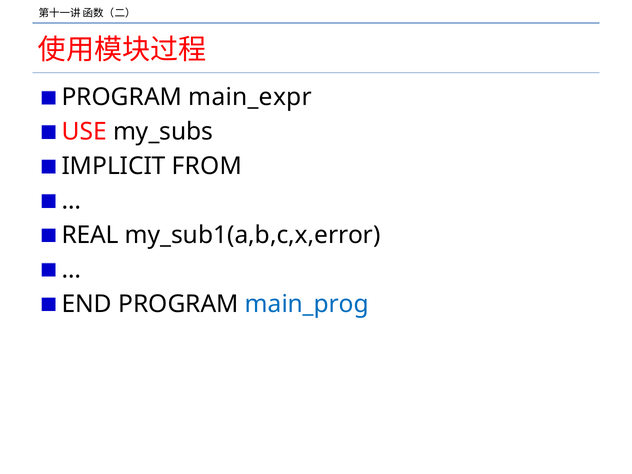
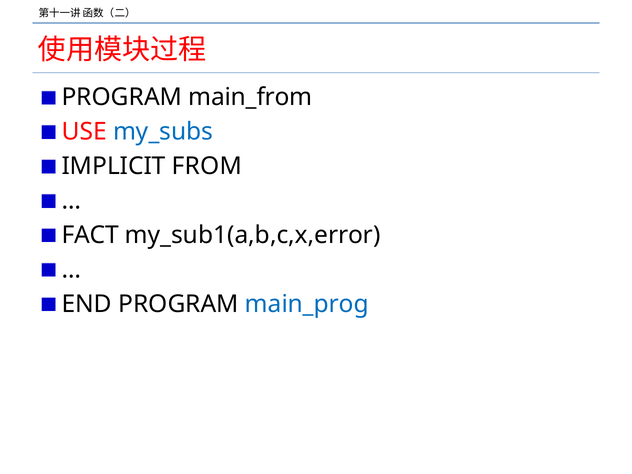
main_expr: main_expr -> main_from (250, 97)
my_subs colour: black -> blue (163, 132)
REAL: REAL -> FACT (90, 235)
